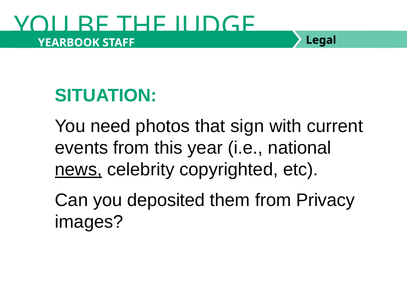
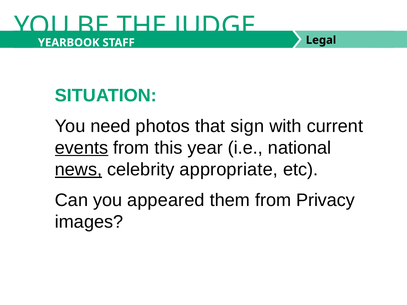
events underline: none -> present (82, 148)
copyrighted: copyrighted -> appropriate (229, 170)
deposited: deposited -> appeared (166, 200)
